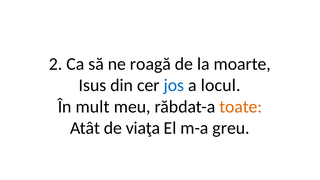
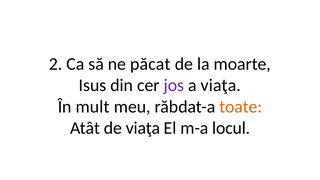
roagă: roagă -> păcat (150, 64)
jos colour: blue -> purple (174, 85)
a locul: locul -> viaţa (221, 85)
greu: greu -> locul (231, 128)
